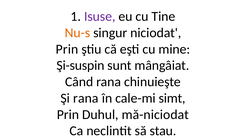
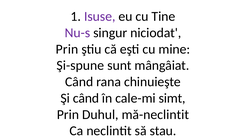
Nu-s colour: orange -> purple (77, 33)
Şi-suspin: Şi-suspin -> Şi-spune (80, 66)
Şi rana: rana -> când (86, 98)
mă-niciodat: mă-niciodat -> mă-neclintit (155, 115)
